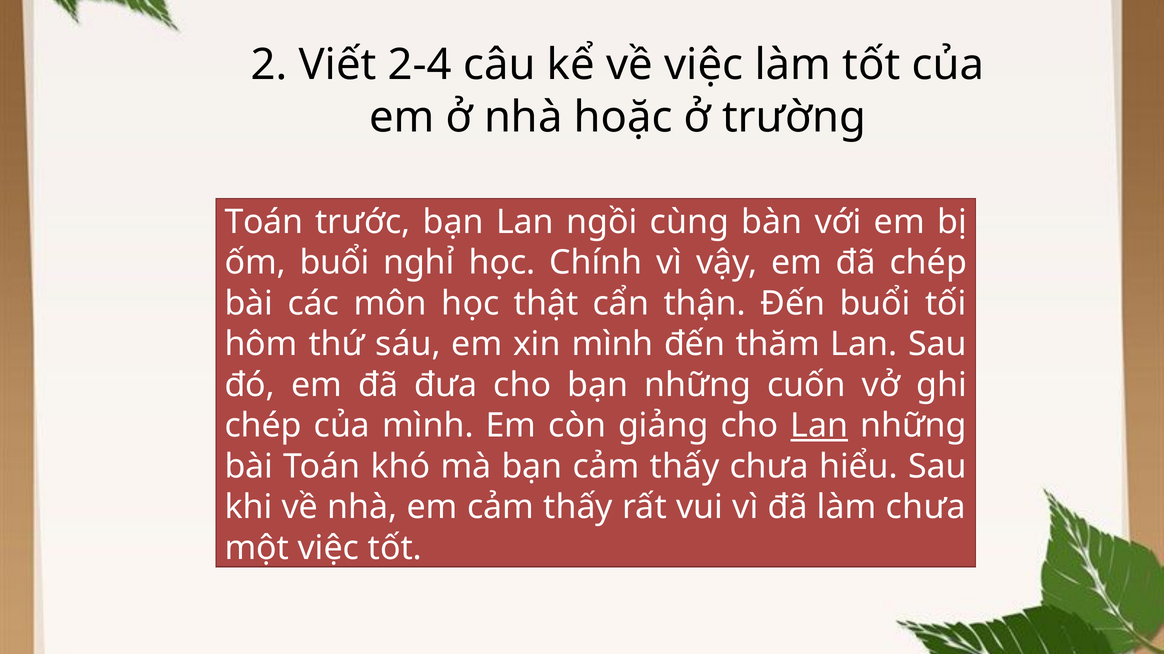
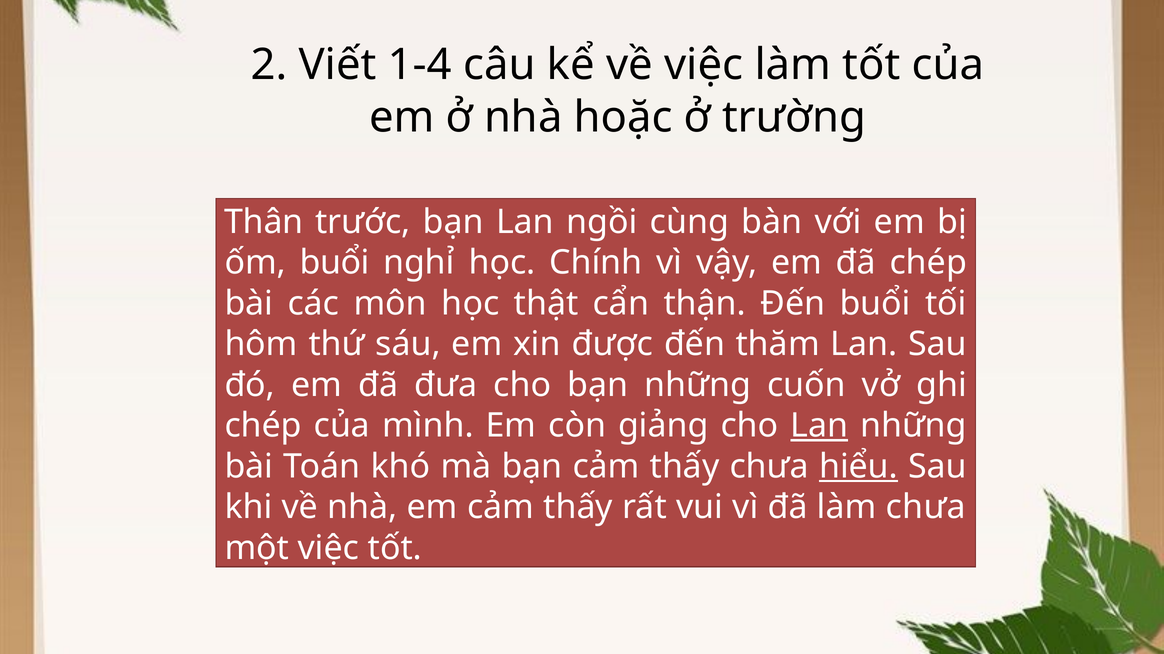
2-4: 2-4 -> 1-4 (420, 65)
Toán: Toán -> Thân (264, 222)
xin mình: mình -> được (612, 345)
hiểu underline: none -> present (858, 467)
